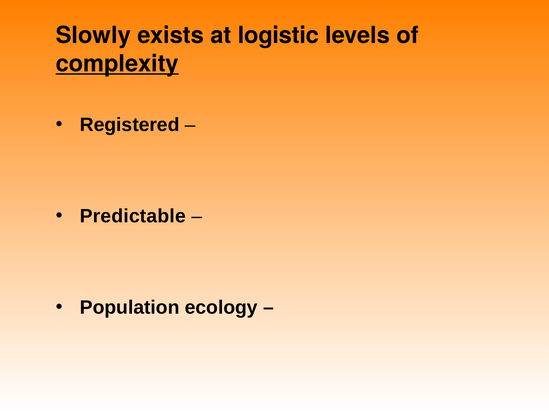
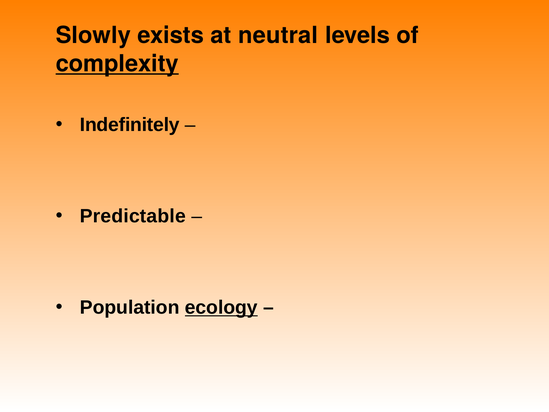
logistic: logistic -> neutral (278, 35)
Registered: Registered -> Indefinitely (130, 125)
ecology underline: none -> present (221, 307)
